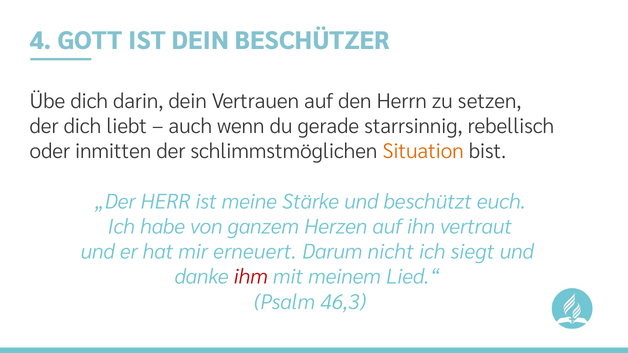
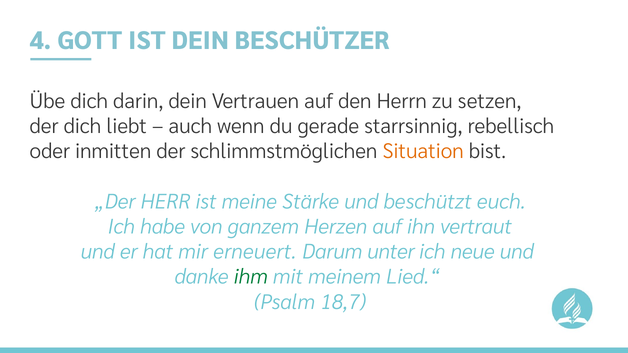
nicht: nicht -> unter (391, 252)
siegt: siegt -> neue (473, 252)
ihm colour: red -> green (251, 277)
46,3: 46,3 -> 18,7 (343, 302)
